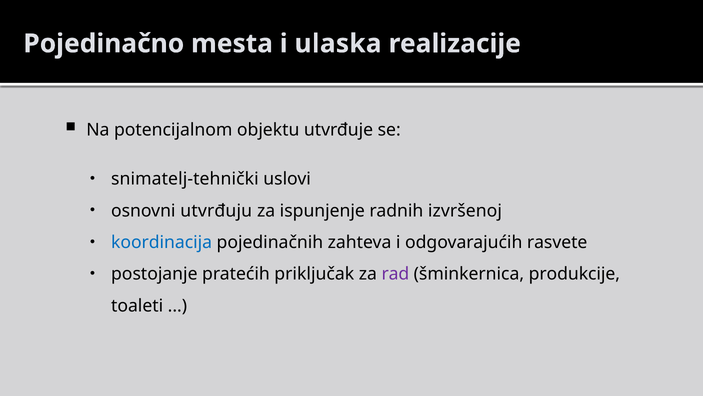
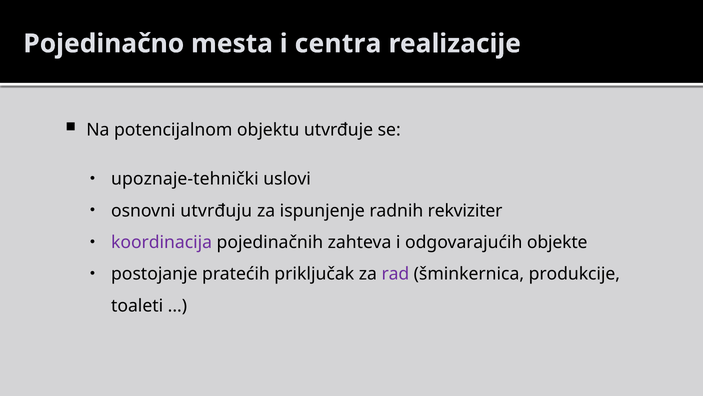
ulaska: ulaska -> centra (338, 44)
snimatelj-tehnički: snimatelj-tehnički -> upoznaje-tehnički (185, 179)
izvršenoj: izvršenoj -> rekviziter (465, 210)
koordinacija colour: blue -> purple (162, 242)
rasvete: rasvete -> objekte (557, 242)
